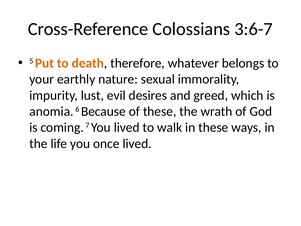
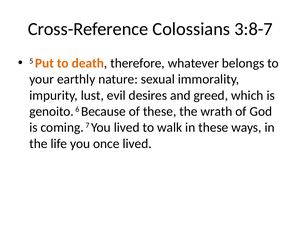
3:6-7: 3:6-7 -> 3:8-7 (254, 29)
anomia: anomia -> genoito (52, 111)
